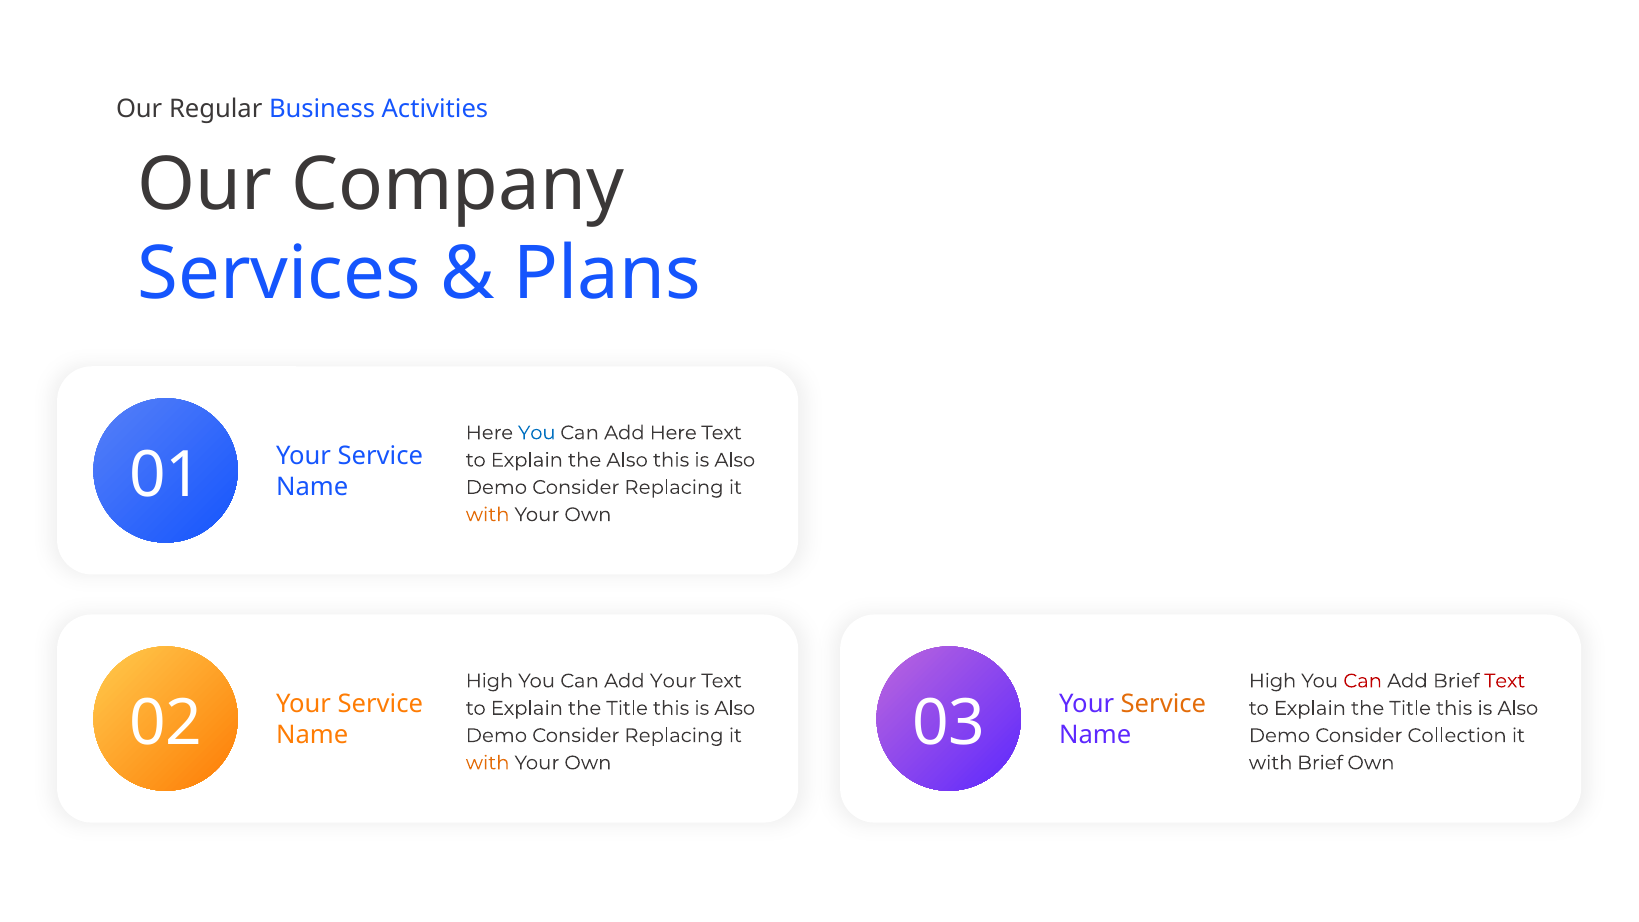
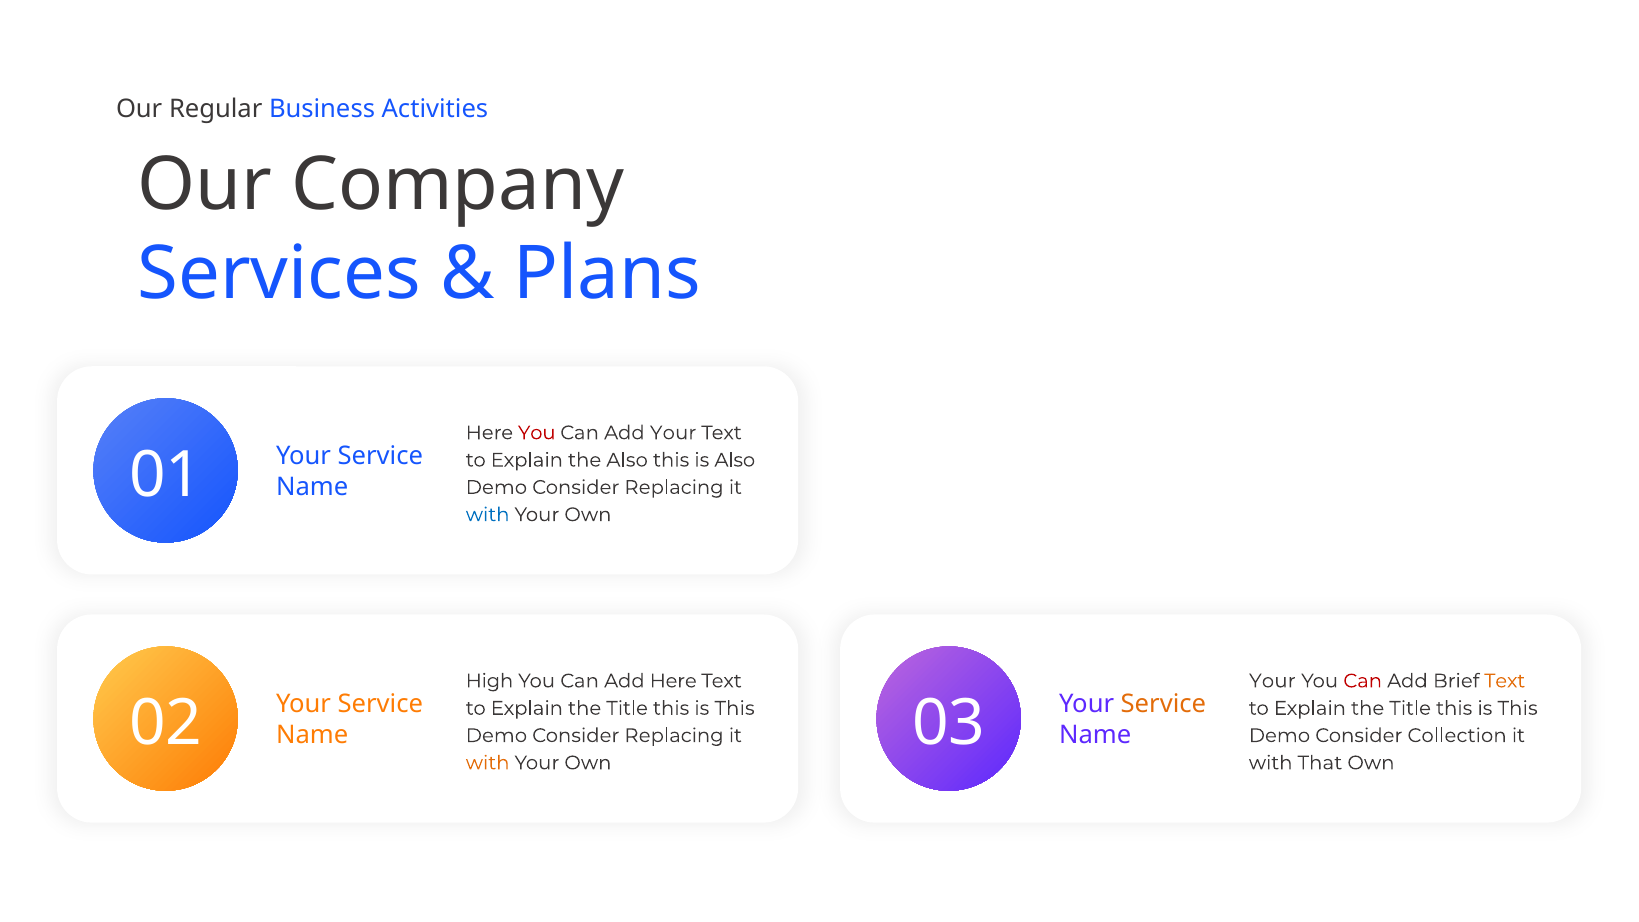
You colour: blue -> red (537, 433)
Add Here: Here -> Your (673, 433)
with colour: orange -> blue (488, 515)
Add Your: Your -> Here (673, 681)
High: High -> Your (1272, 681)
Text colour: red -> orange (1505, 681)
Also: Also -> This (735, 708)
Also: Also -> This (1518, 708)
with Brief: Brief -> That (1320, 763)
